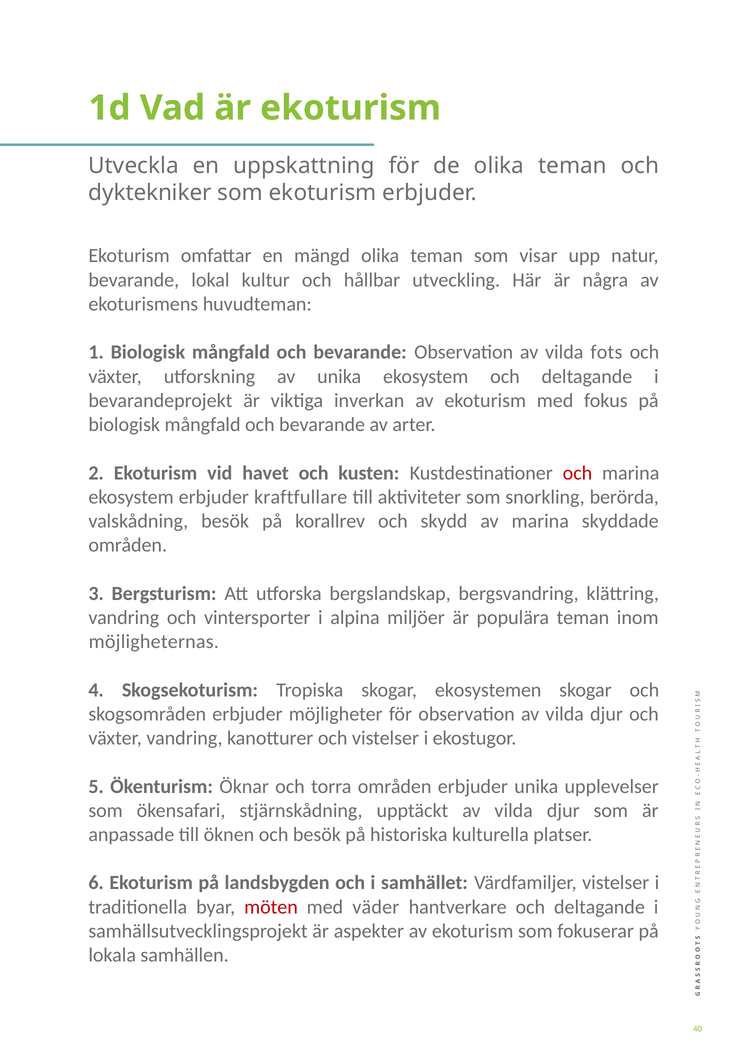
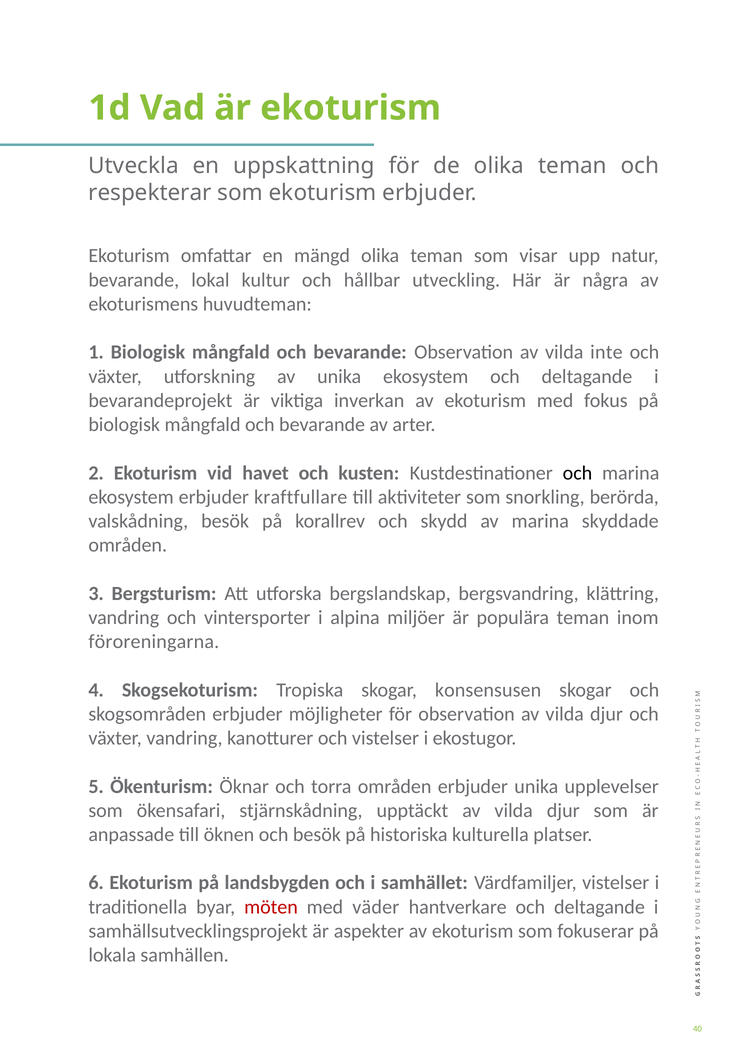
dyktekniker: dyktekniker -> respekterar (150, 193)
fots: fots -> inte (606, 352)
och colour: red -> black (577, 473)
möjligheternas: möjligheternas -> föroreningarna (154, 642)
ekosystemen: ekosystemen -> konsensusen (488, 690)
